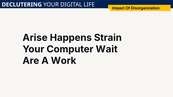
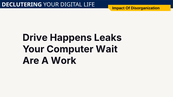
Arise: Arise -> Drive (35, 38)
Strain: Strain -> Leaks (108, 38)
